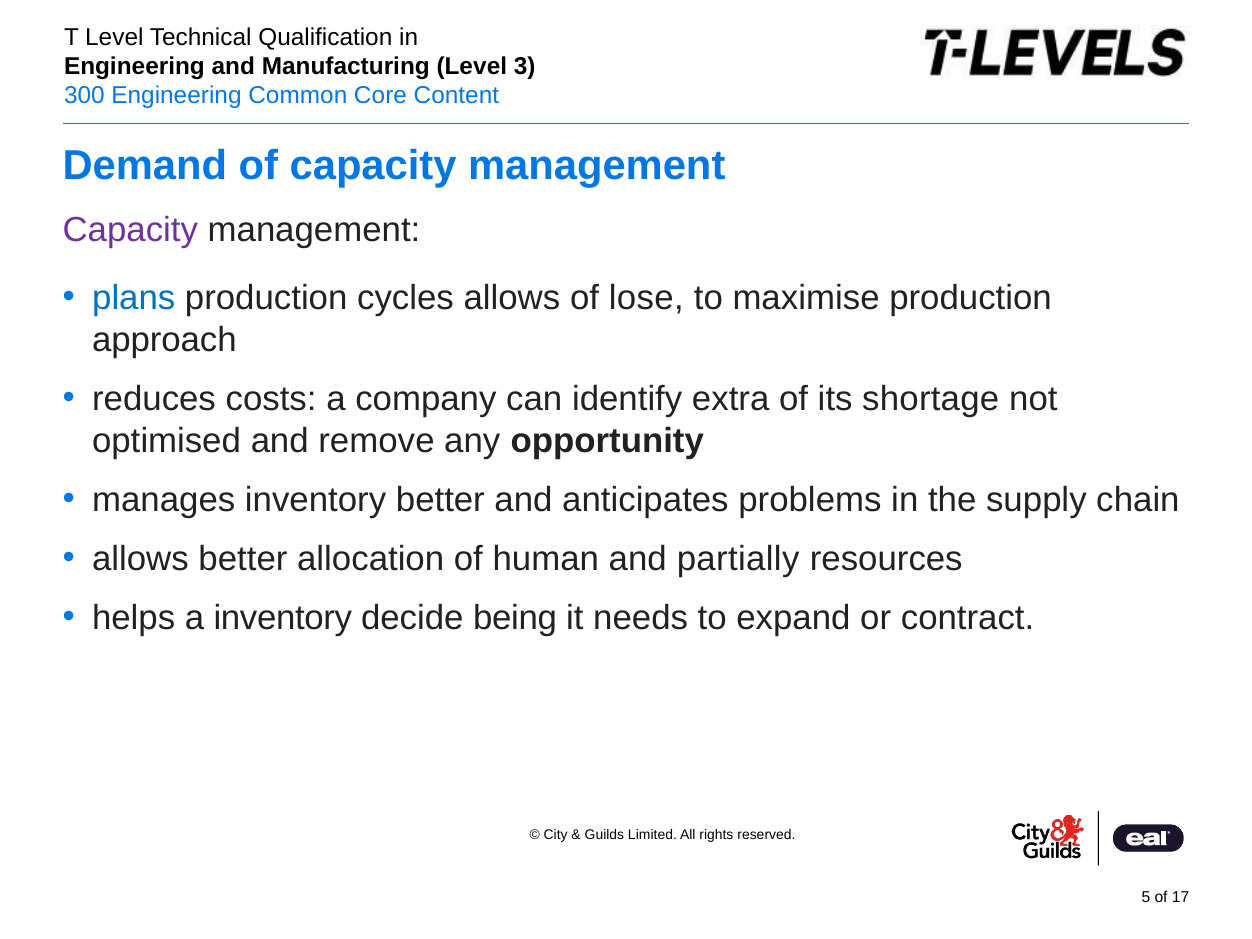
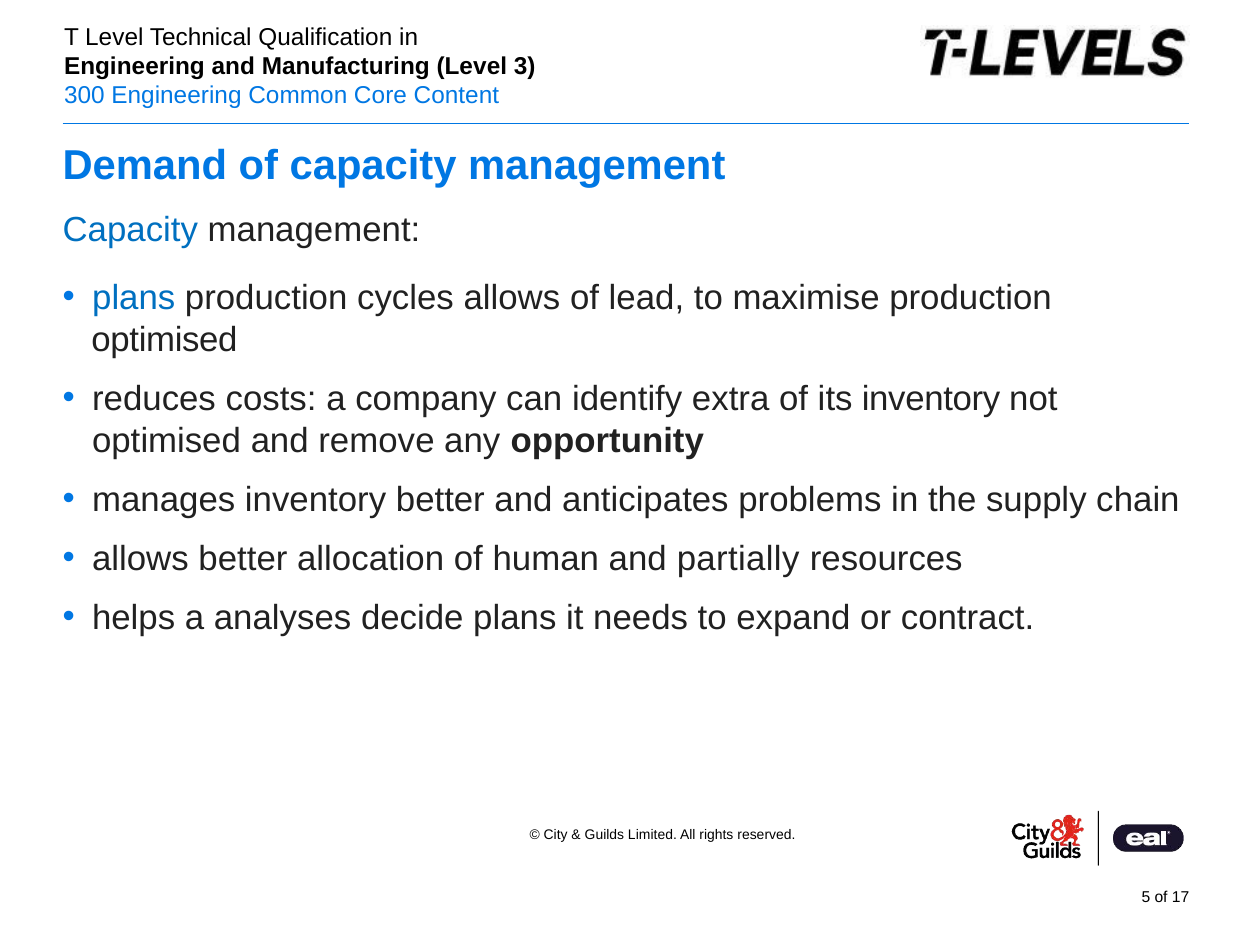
Capacity colour: purple -> blue (130, 230)
lose: lose -> lead (646, 298)
approach: approach -> optimised (165, 340)
its shortage: shortage -> inventory (931, 399)
a inventory: inventory -> analyses (283, 618)
decide being: being -> plans (515, 618)
